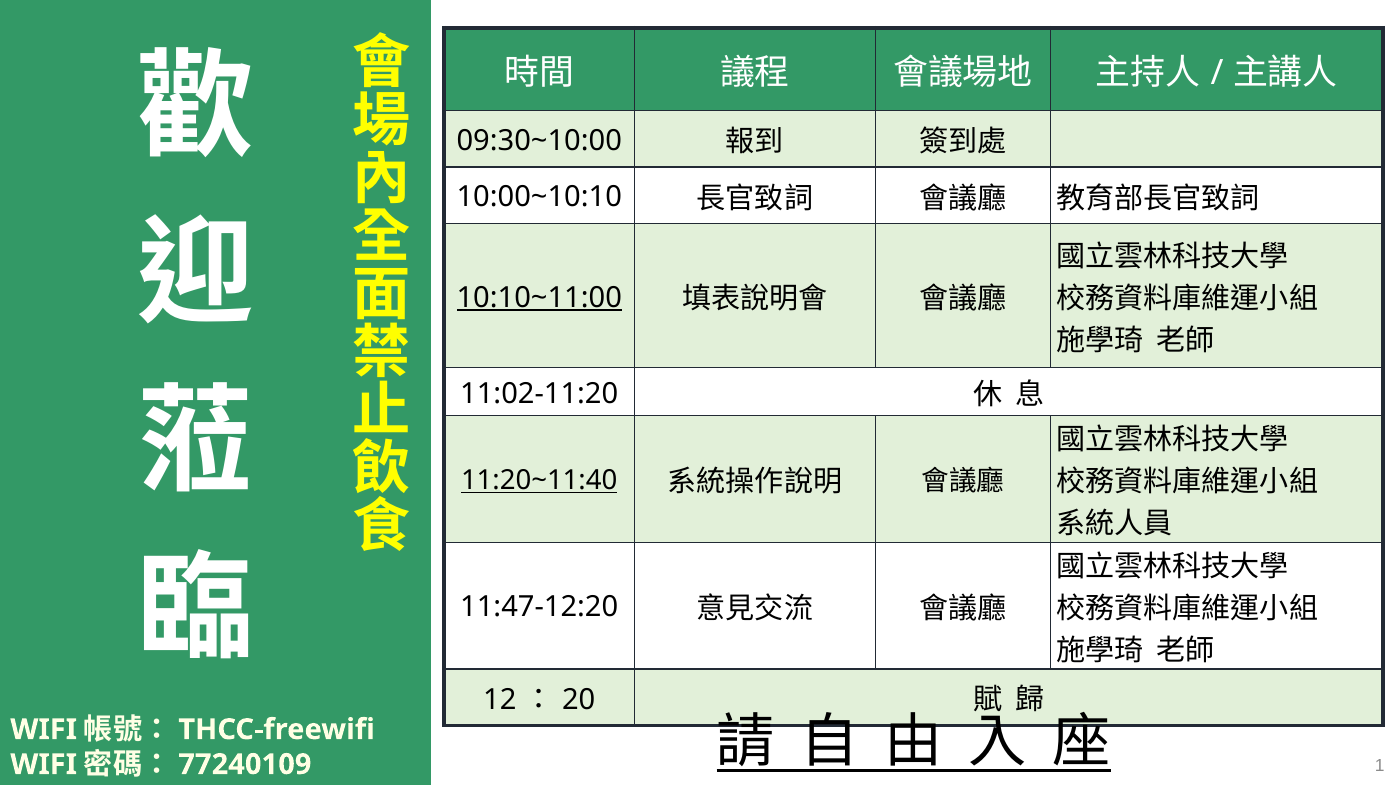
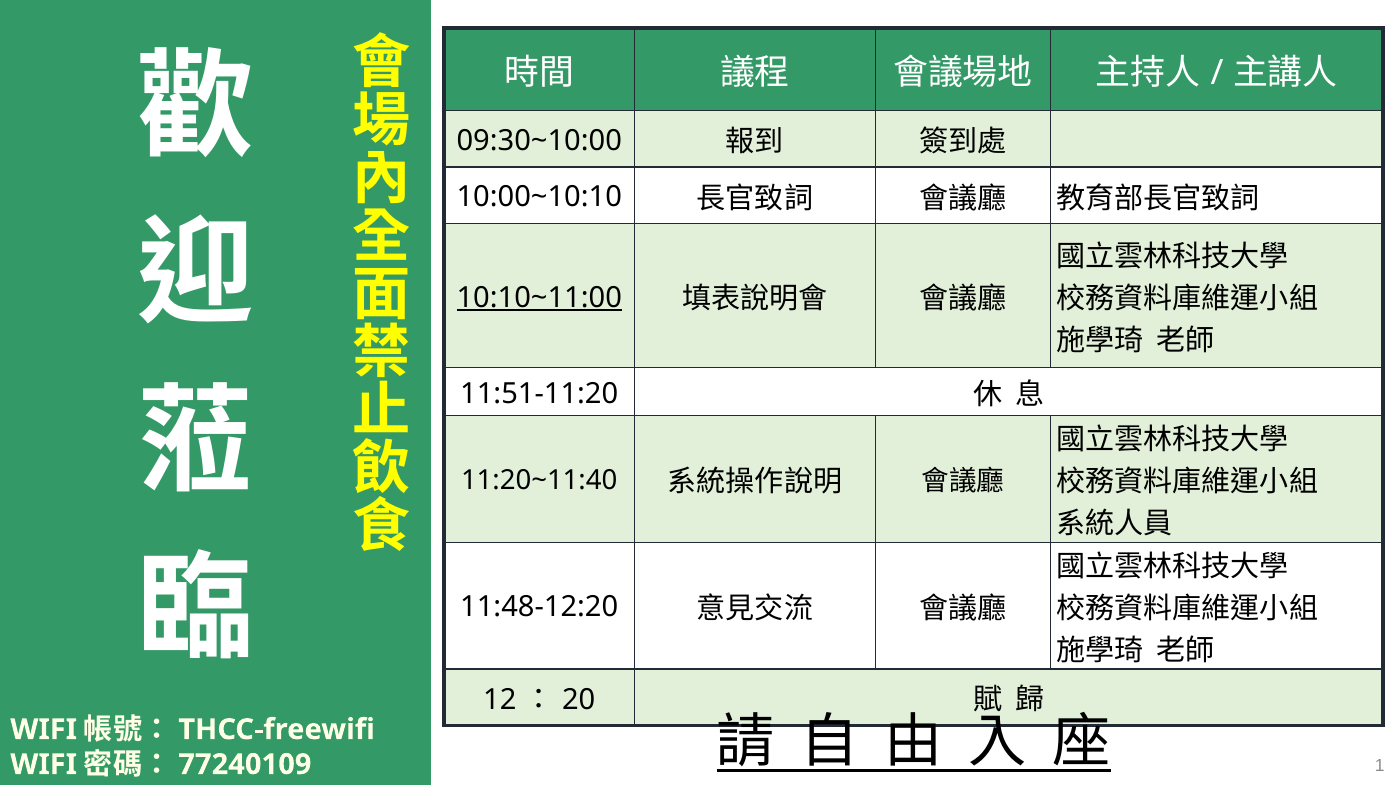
11:02-11:20: 11:02-11:20 -> 11:51-11:20 (539, 393)
11:20~11:40 underline: present -> none (539, 480)
11:47-12:20: 11:47-12:20 -> 11:48-12:20 (539, 607)
